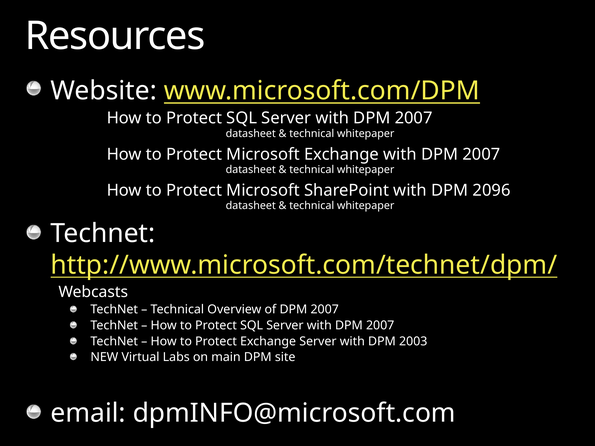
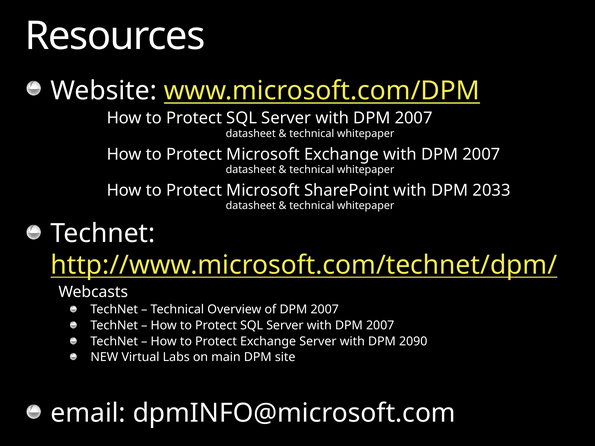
2096: 2096 -> 2033 (492, 190)
2003: 2003 -> 2090 (413, 341)
